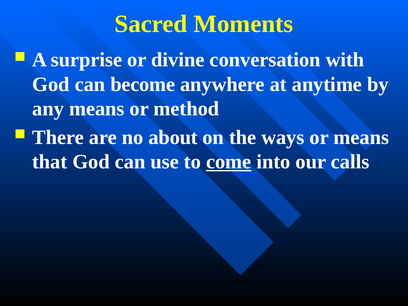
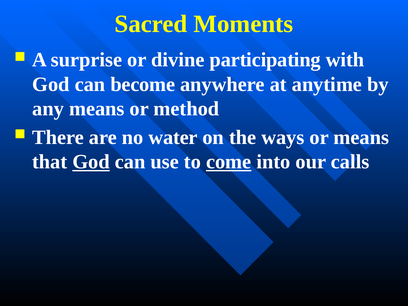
conversation: conversation -> participating (265, 60)
about: about -> water (173, 137)
God underline: none -> present (91, 162)
